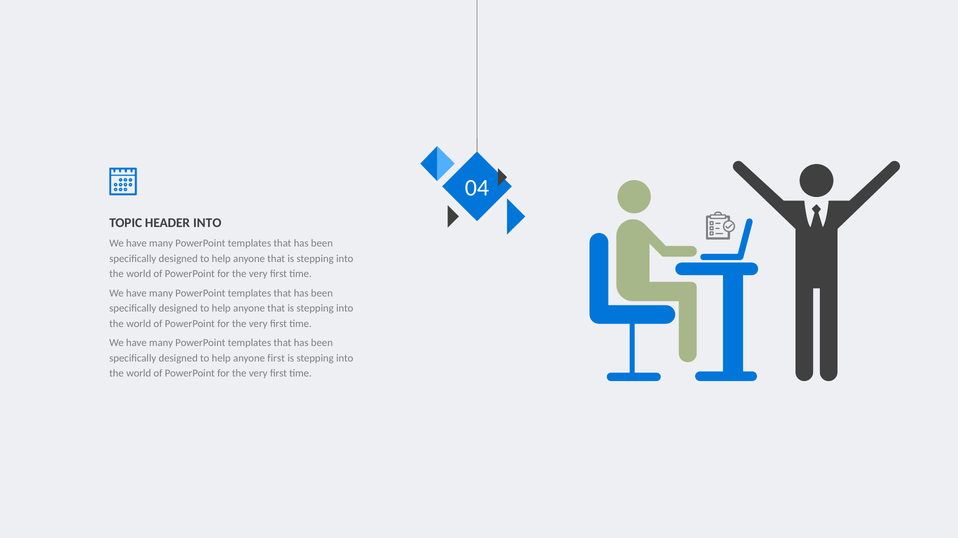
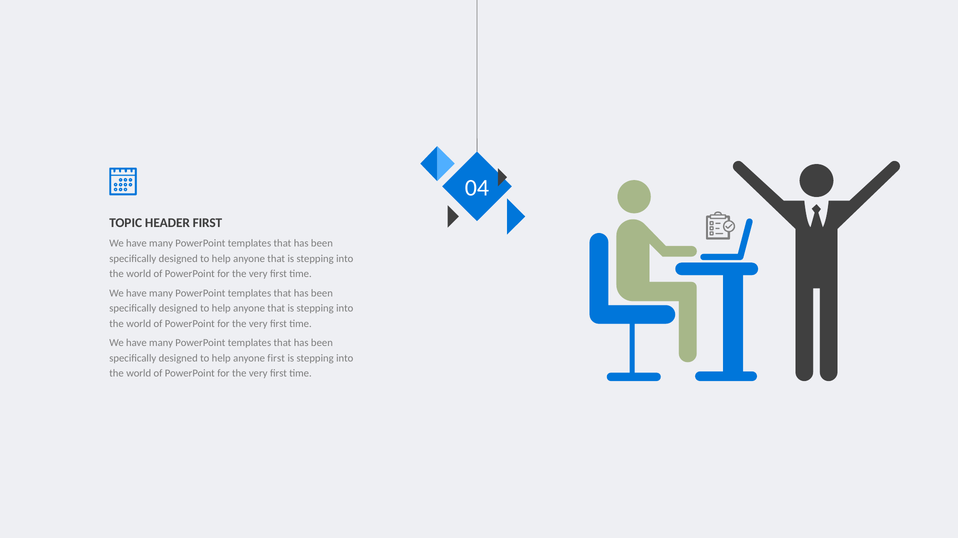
HEADER INTO: INTO -> FIRST (207, 223)
